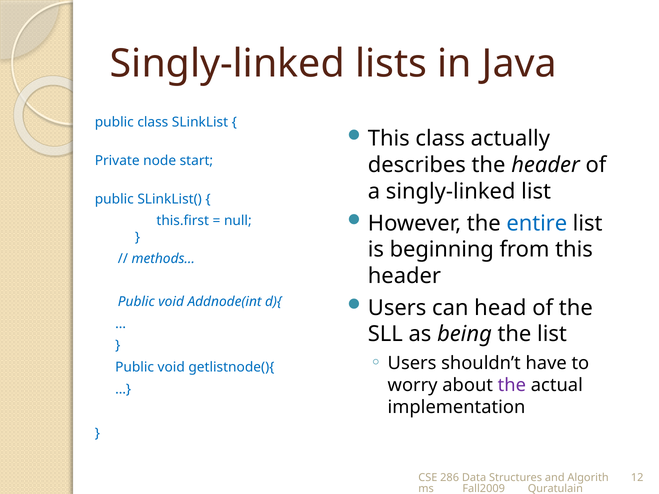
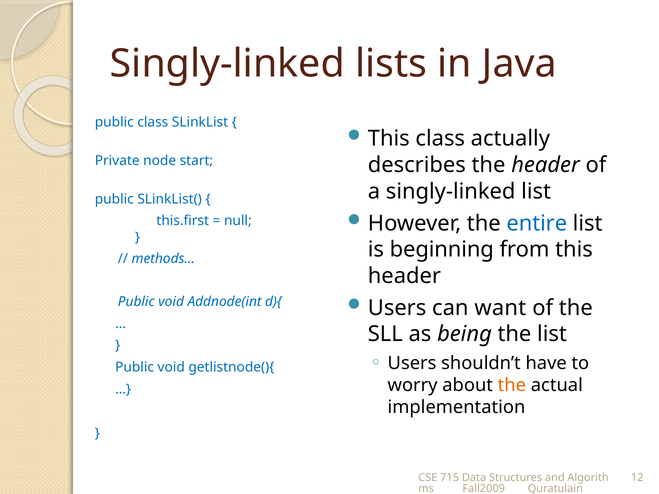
head: head -> want (500, 308)
the colour: purple -> orange (512, 385)
286: 286 -> 715 (450, 478)
